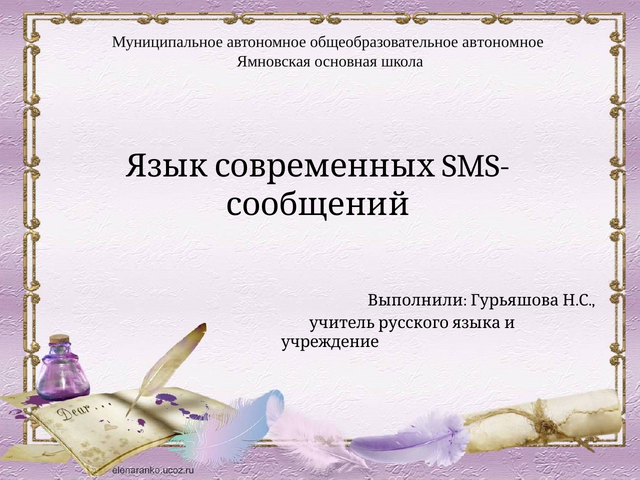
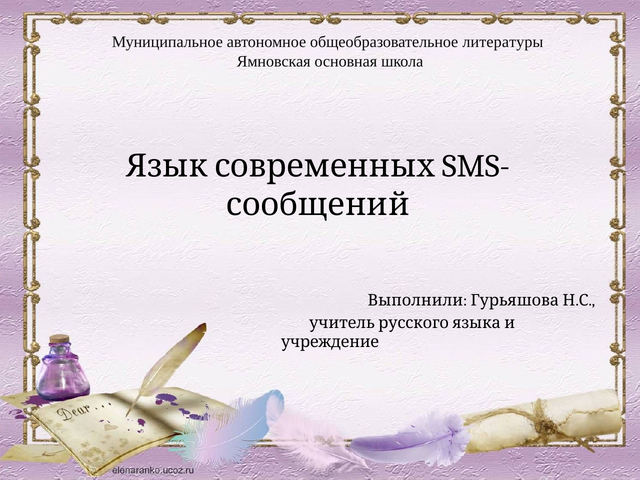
общеобразовательное автономное: автономное -> литературы (503, 42)
